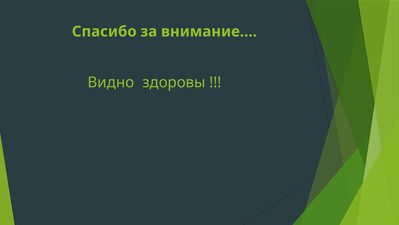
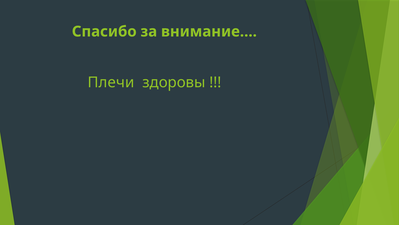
Видно: Видно -> Плечи (111, 82)
